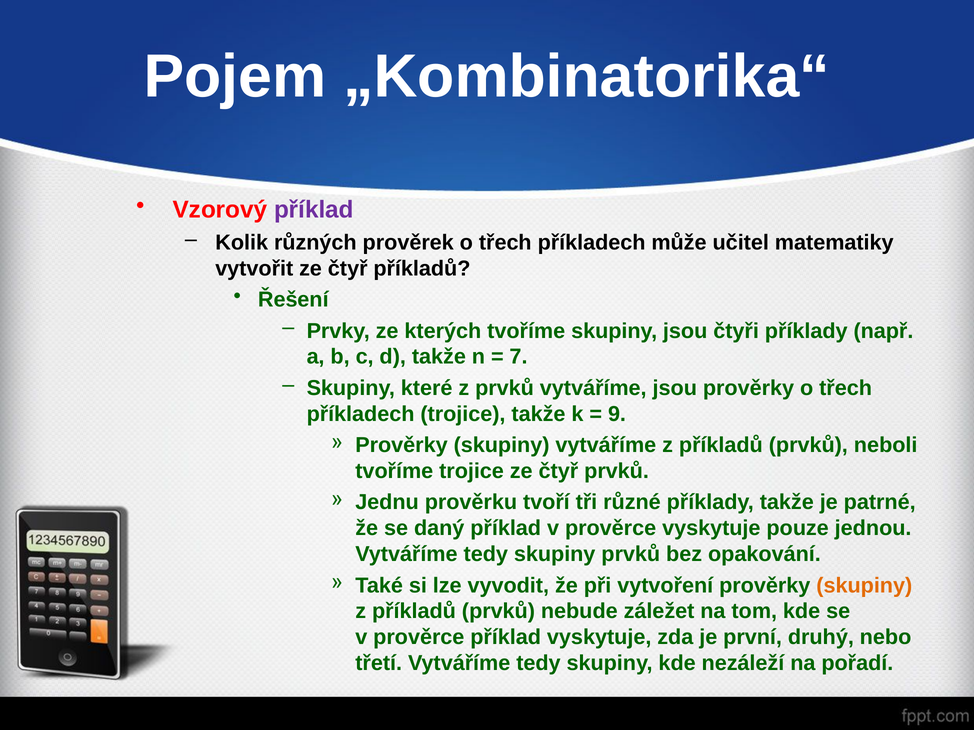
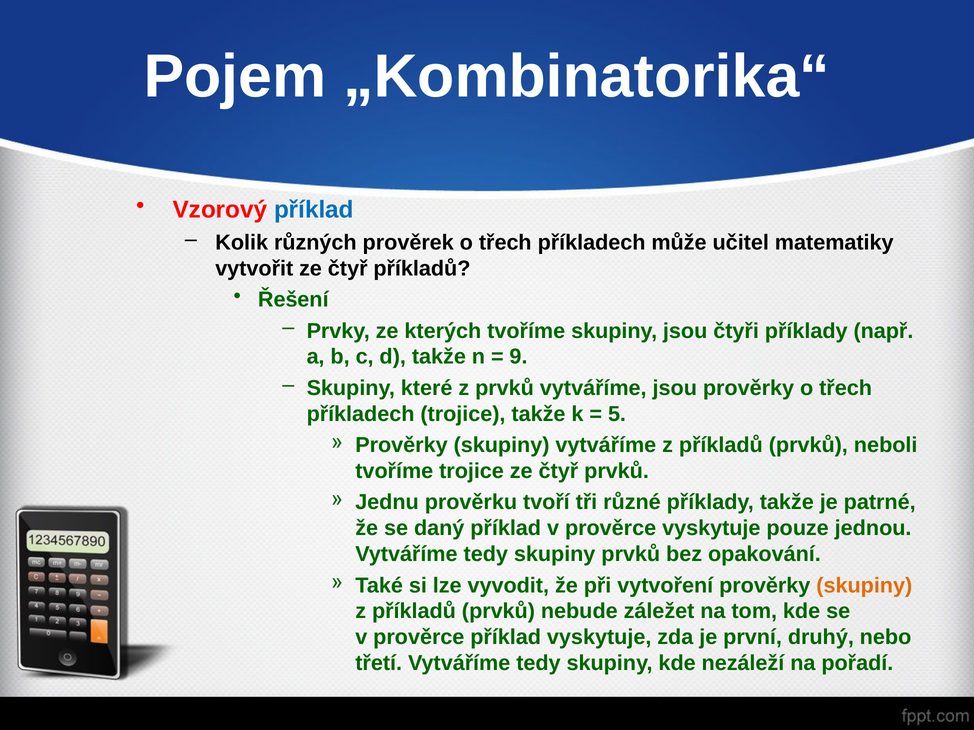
příklad colour: purple -> blue (314, 210)
7: 7 -> 9 (518, 357)
9: 9 -> 5 (617, 414)
